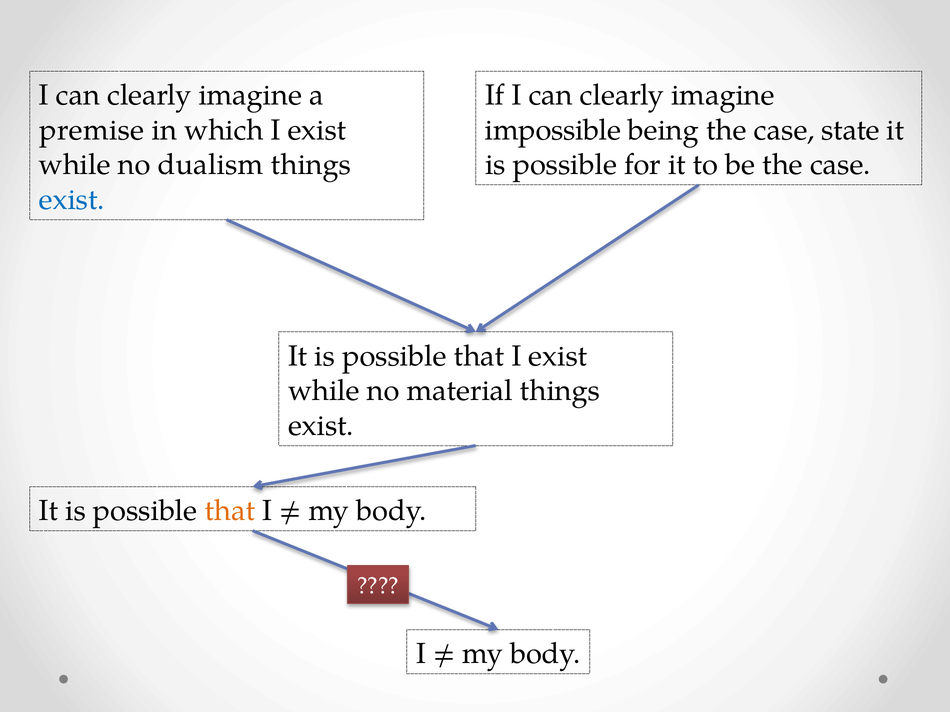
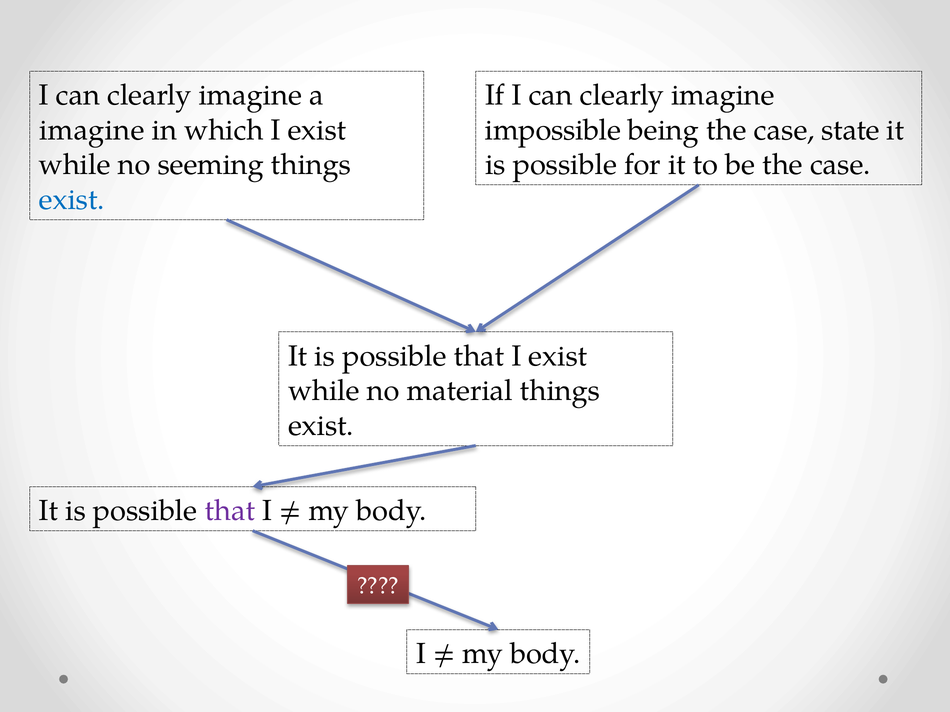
premise: premise -> imagine (92, 130)
dualism: dualism -> seeming (211, 165)
that colour: orange -> purple (230, 511)
